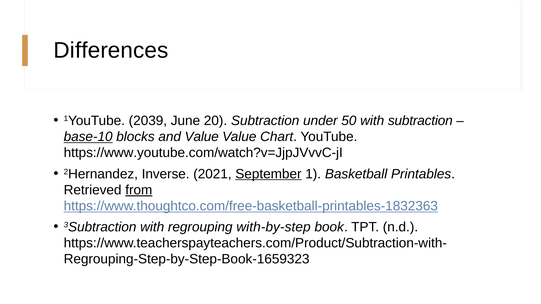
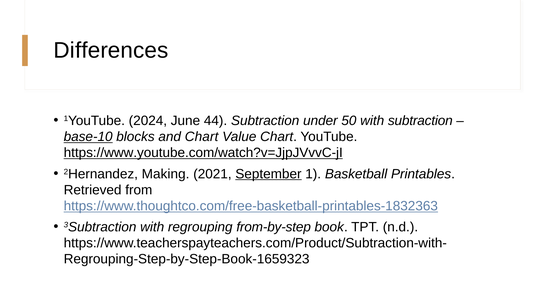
2039: 2039 -> 2024 (148, 121)
20: 20 -> 44 (216, 121)
and Value: Value -> Chart (202, 137)
https://www.youtube.com/watch?v=JjpJVvvC-jI underline: none -> present (203, 153)
Inverse: Inverse -> Making (166, 174)
from underline: present -> none (139, 190)
with-by-step: with-by-step -> from-by-step (274, 227)
